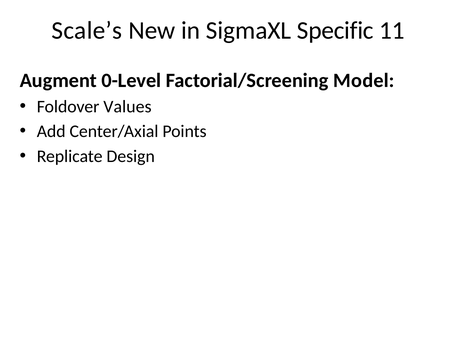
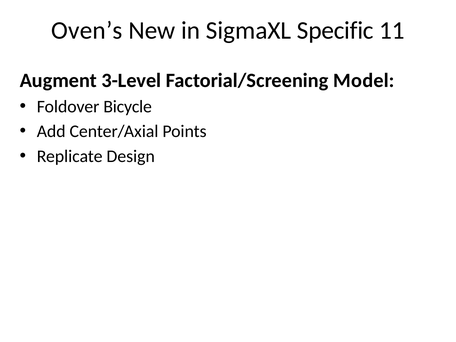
Scale’s: Scale’s -> Oven’s (87, 31)
0-Level: 0-Level -> 3-Level (131, 80)
Values: Values -> Bicycle (128, 107)
